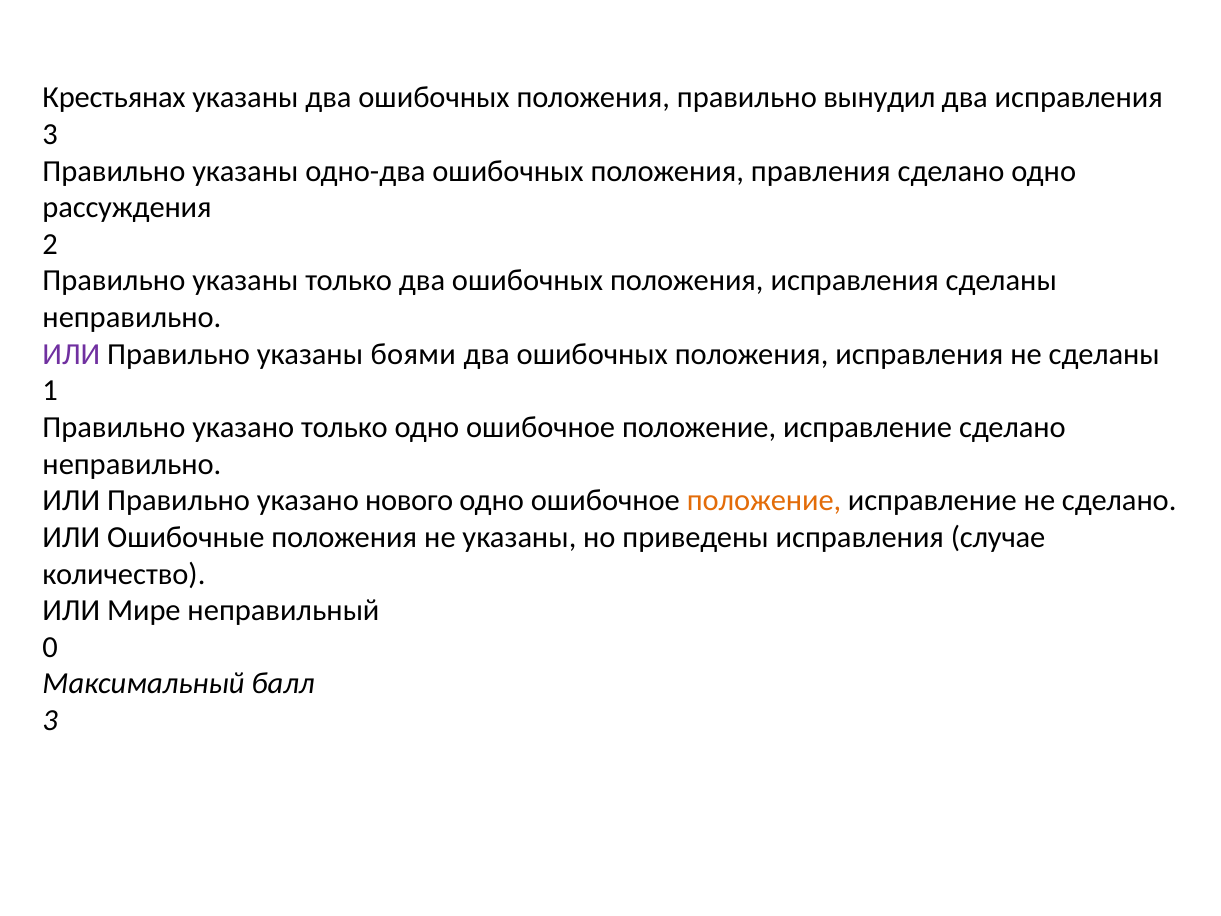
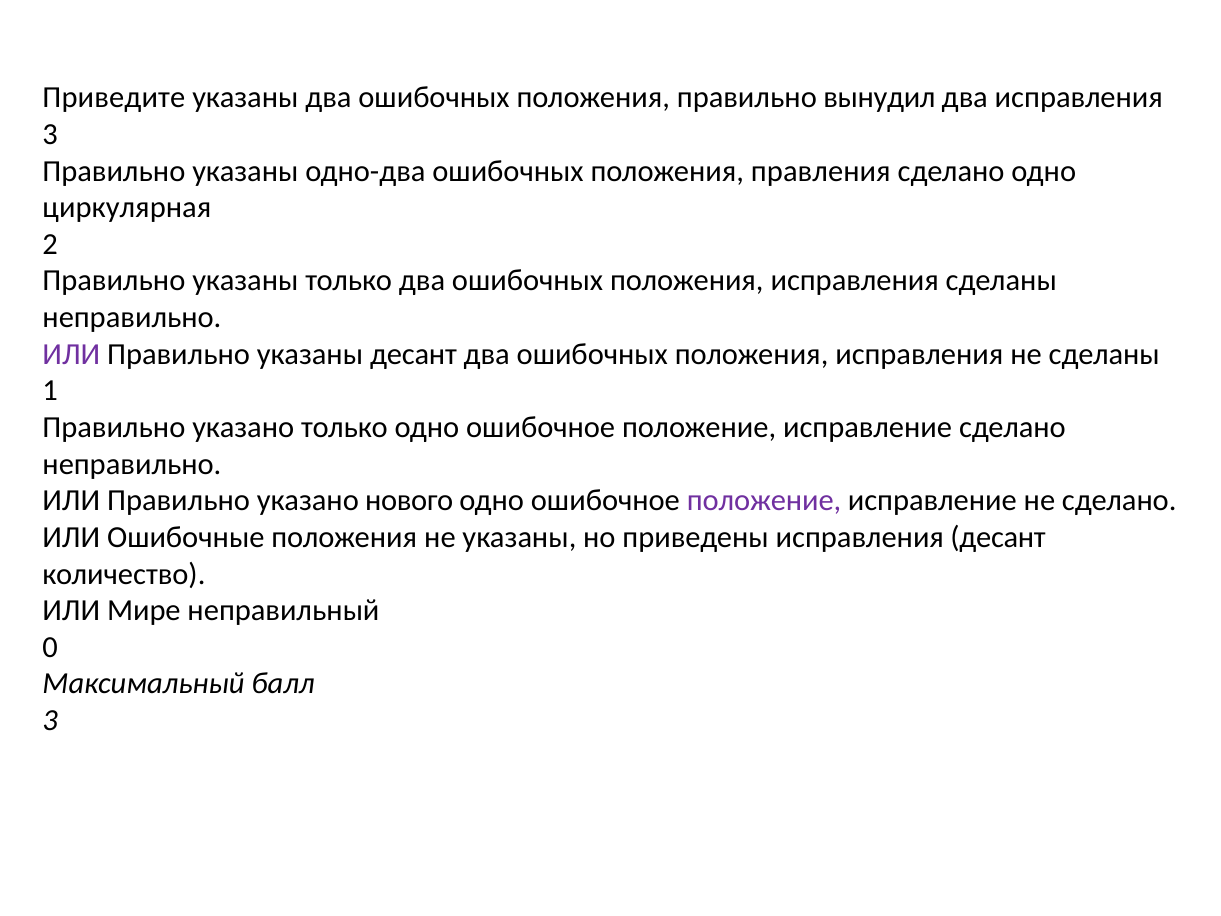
Крестьянах: Крестьянах -> Приведите (114, 98)
рассуждения: рассуждения -> циркулярная (127, 208)
указаны боями: боями -> десант (413, 354)
положение colour: orange -> purple (764, 501)
исправления случае: случае -> десант (998, 537)
